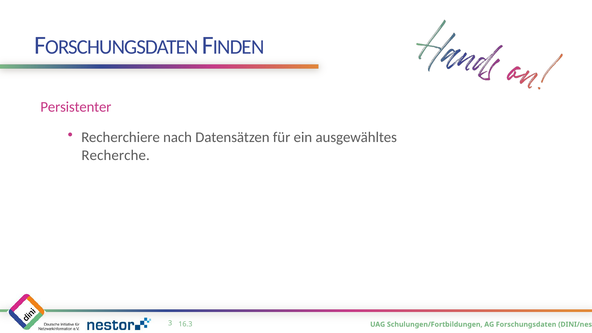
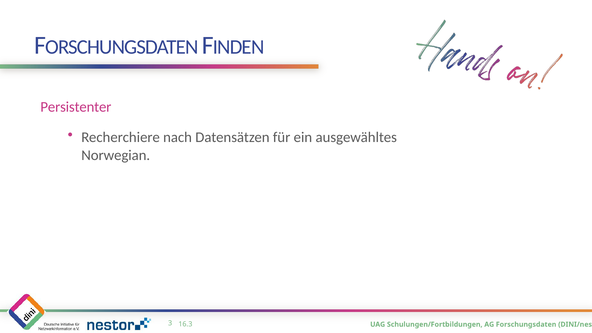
Recherche: Recherche -> Norwegian (116, 155)
